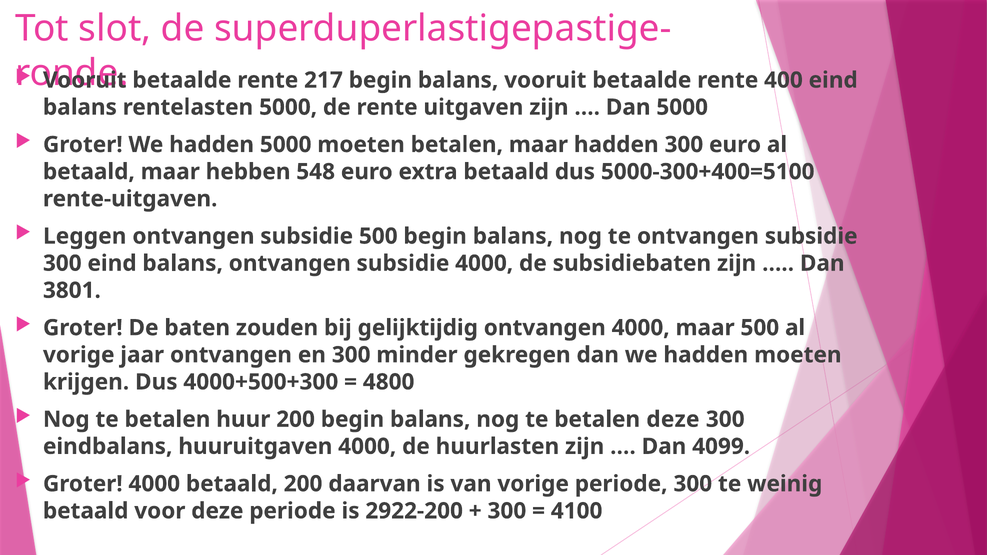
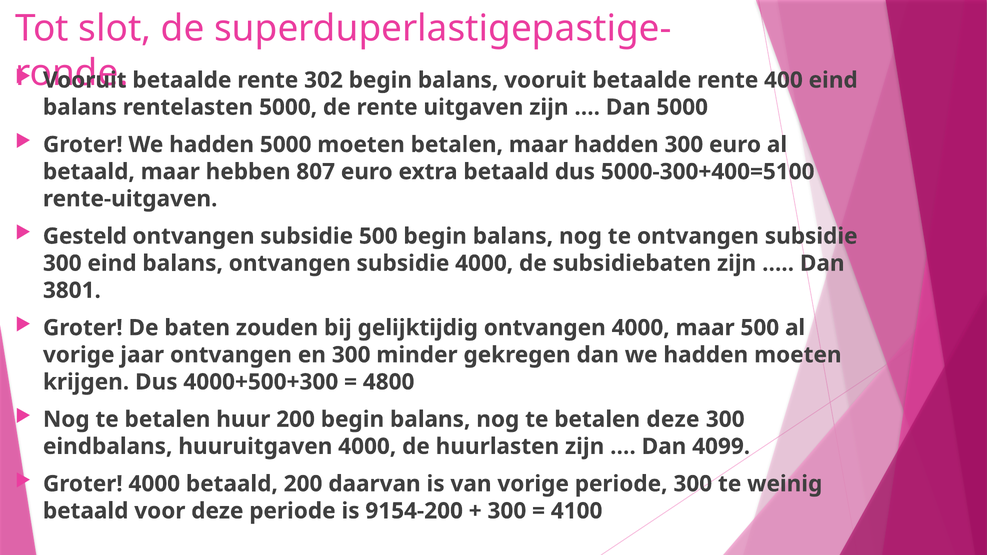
217: 217 -> 302 (323, 80)
548: 548 -> 807 (316, 172)
Leggen: Leggen -> Gesteld (85, 236)
2922-200: 2922-200 -> 9154-200 (414, 511)
